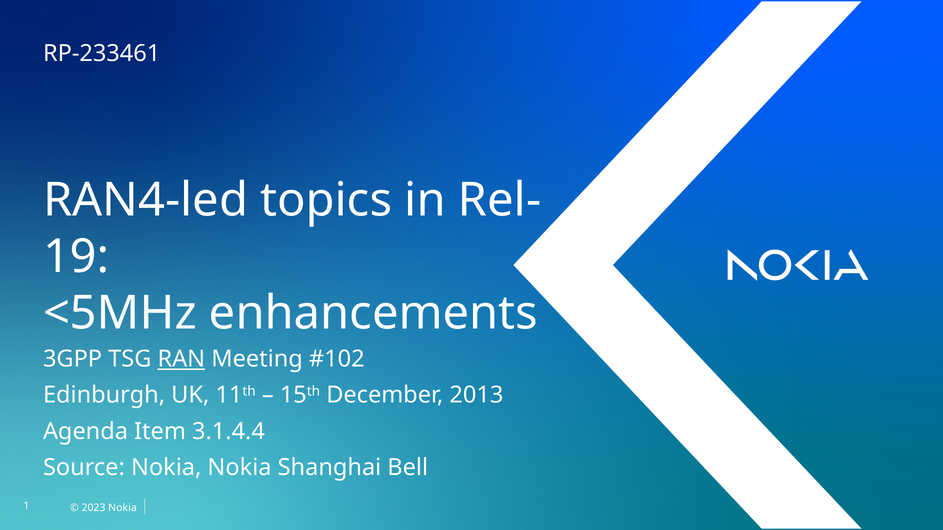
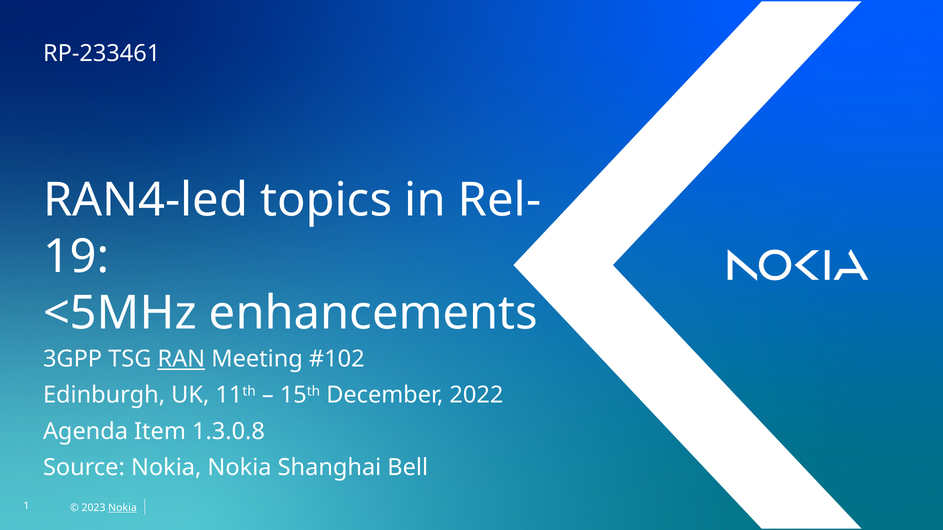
2013: 2013 -> 2022 (476, 396)
3.1.4.4: 3.1.4.4 -> 1.3.0.8 (228, 432)
Nokia underline: none -> present (123, 508)
